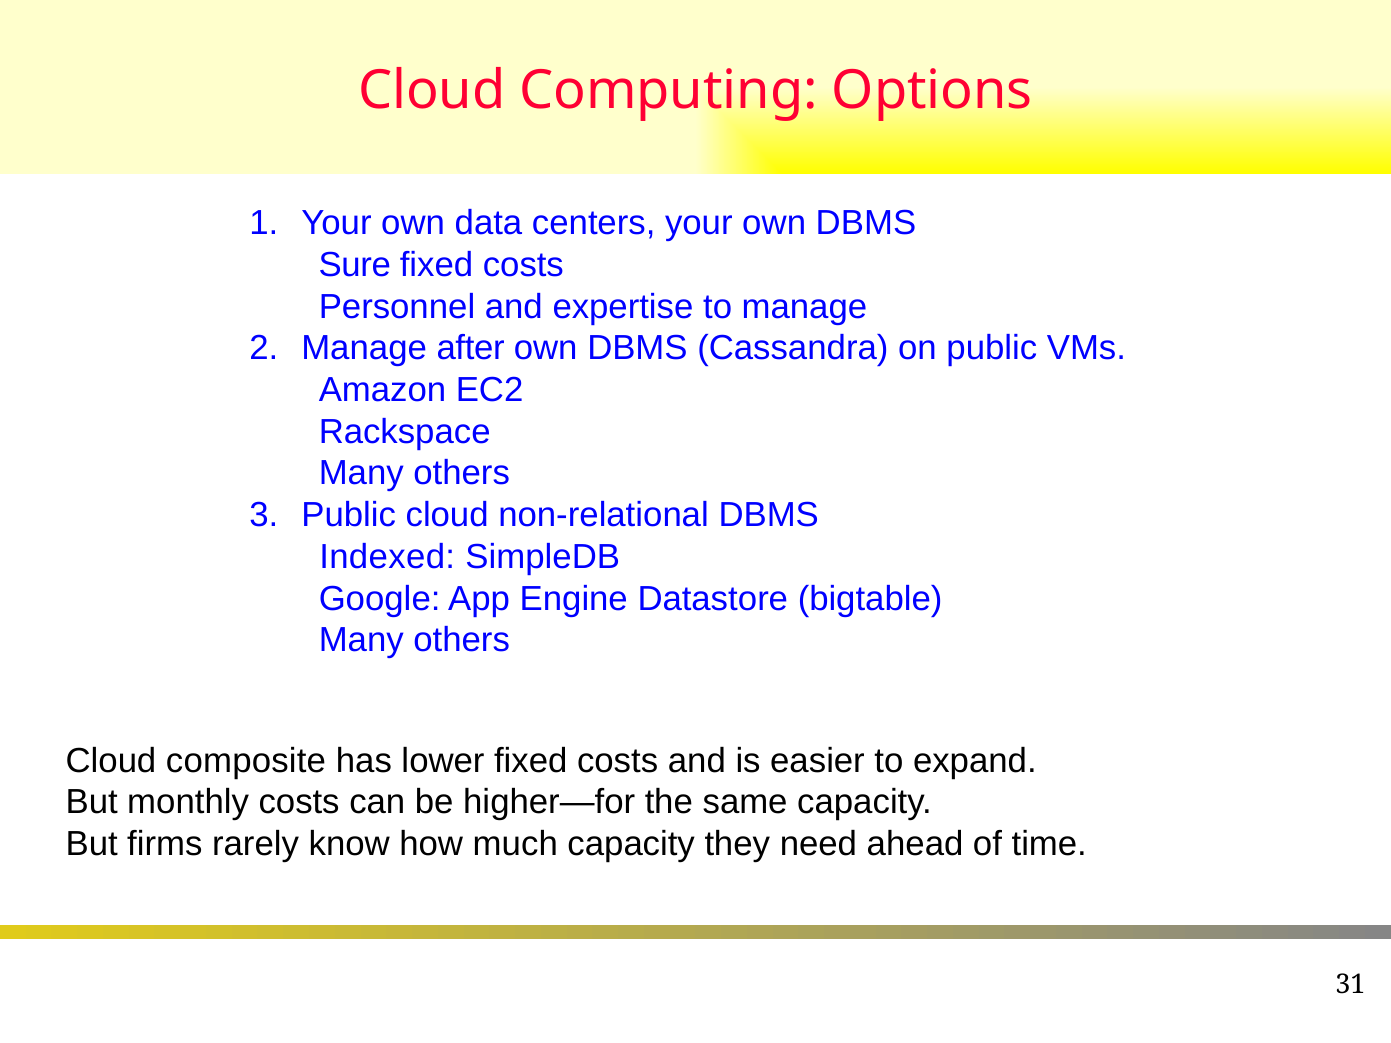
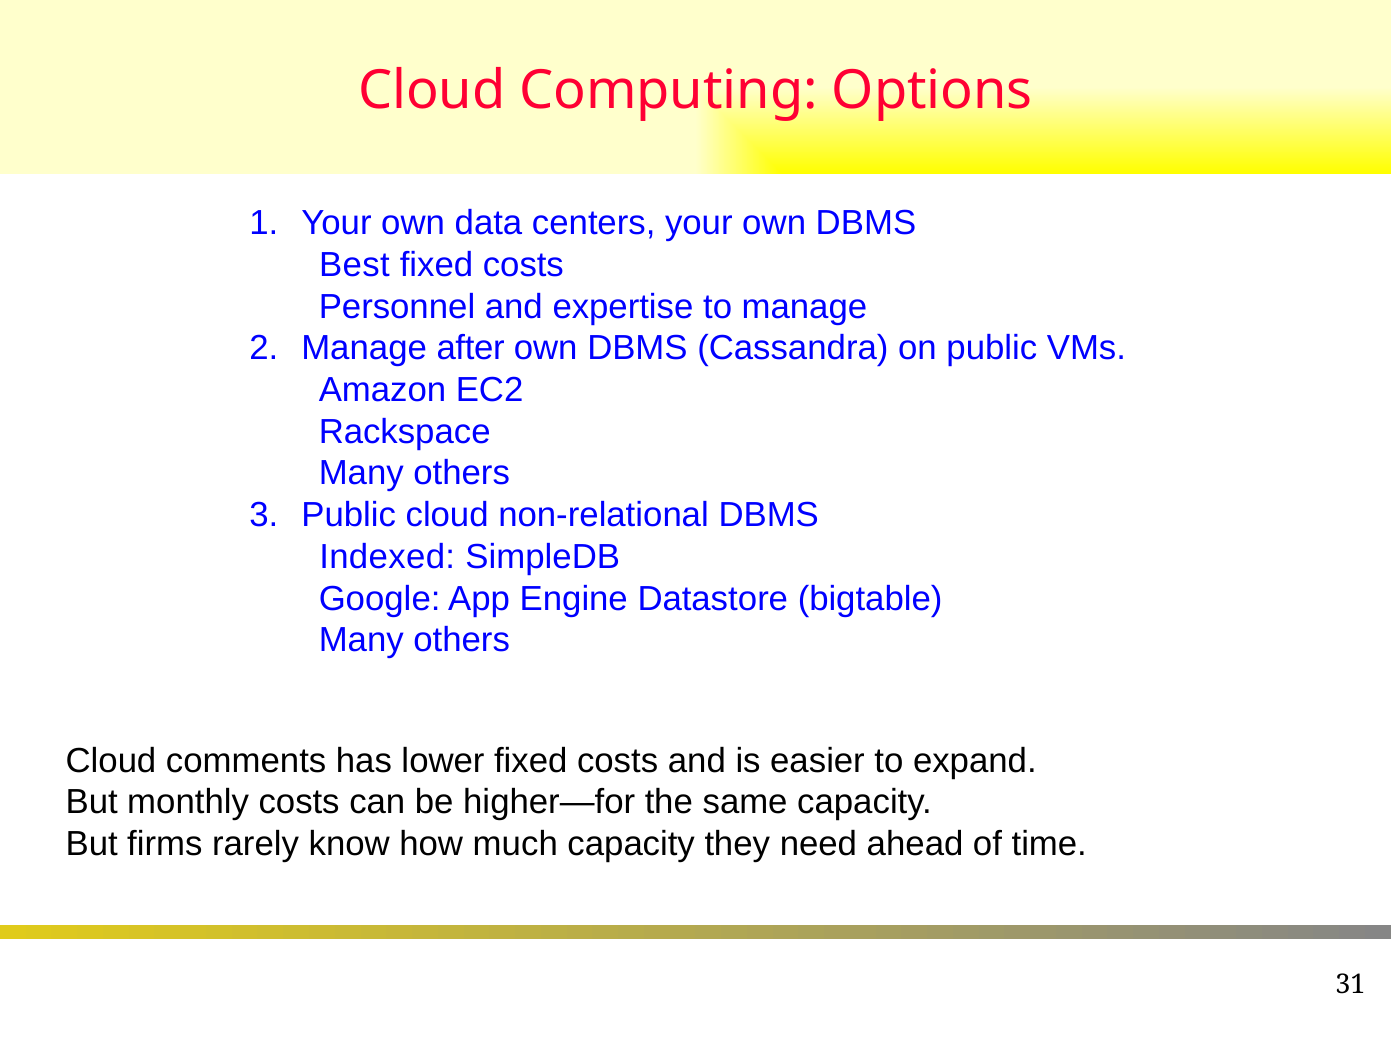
Sure: Sure -> Best (354, 265)
composite: composite -> comments (246, 761)
